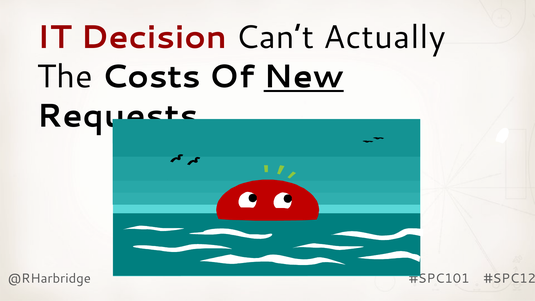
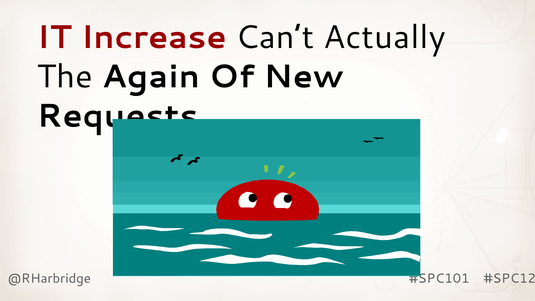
Decision: Decision -> Increase (154, 37)
Costs: Costs -> Again (151, 77)
New underline: present -> none (304, 77)
